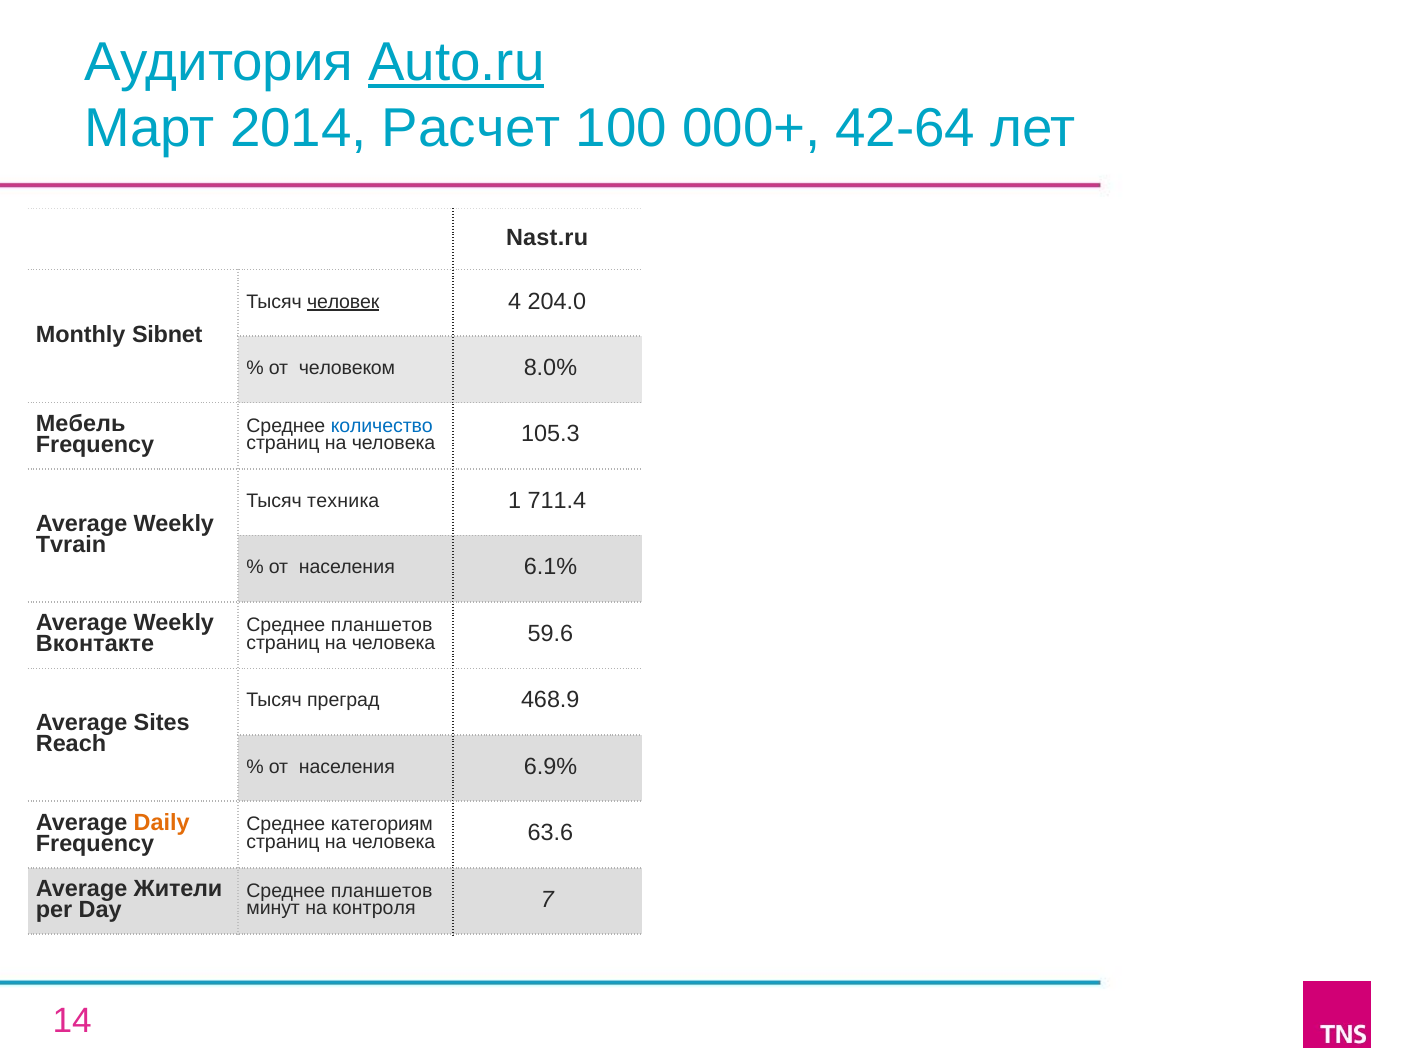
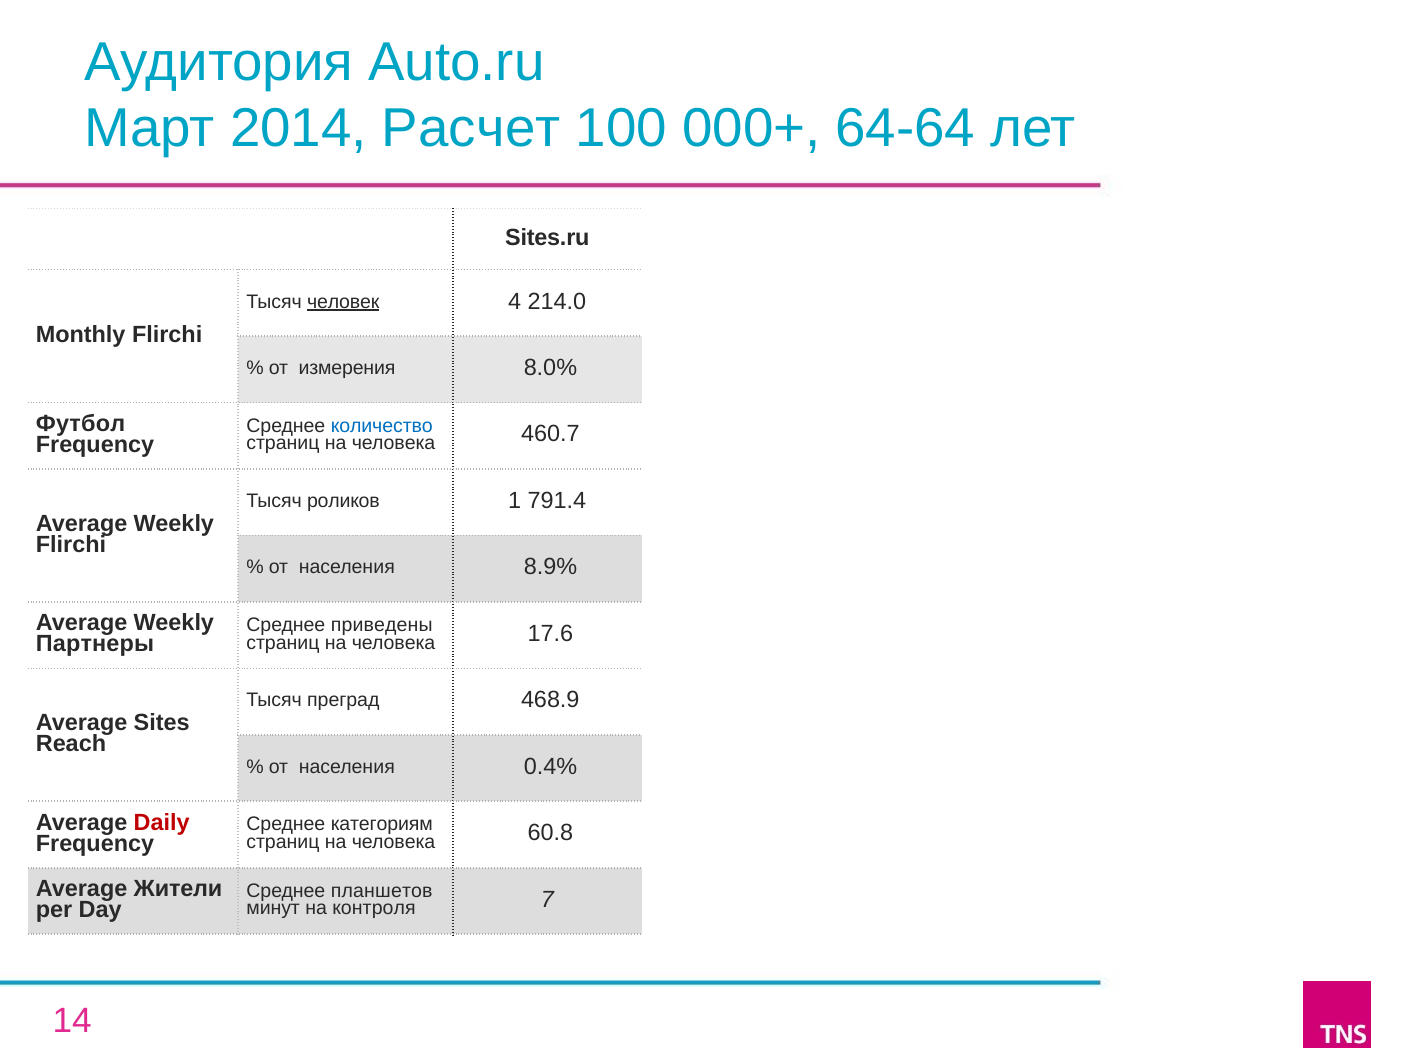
Auto.ru underline: present -> none (456, 62)
42-64: 42-64 -> 64-64 (905, 128)
Nast.ru: Nast.ru -> Sites.ru (547, 238)
204.0: 204.0 -> 214.0 (557, 301)
Monthly Sibnet: Sibnet -> Flirchi (167, 335)
человеком: человеком -> измерения (347, 368)
Мебель: Мебель -> Футбол (81, 424)
105.3: 105.3 -> 460.7 (550, 434)
техника: техника -> роликов (343, 501)
711.4: 711.4 -> 791.4 (557, 501)
Tvrain: Tvrain -> Flirchi (71, 545)
6.1%: 6.1% -> 8.9% (550, 567)
планшетов: планшетов -> приведены (382, 625)
Вконтакте: Вконтакте -> Партнеры (95, 644)
59.6: 59.6 -> 17.6 (550, 634)
6.9%: 6.9% -> 0.4% (550, 767)
Daily colour: orange -> red (162, 823)
63.6: 63.6 -> 60.8 (550, 833)
